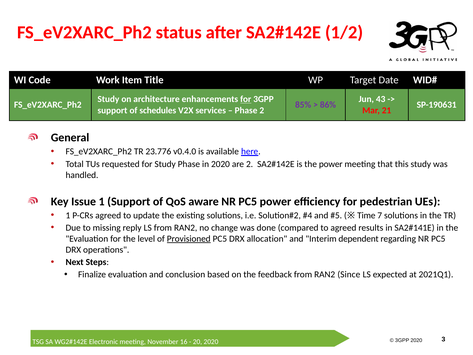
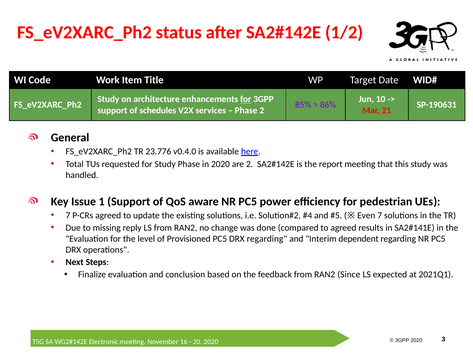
43: 43 -> 10 (381, 99)
the power: power -> report (331, 164)
1: 1 -> 7 (68, 215)
Time: Time -> Even (366, 215)
Provisioned underline: present -> none (189, 239)
DRX allocation: allocation -> regarding (267, 239)
